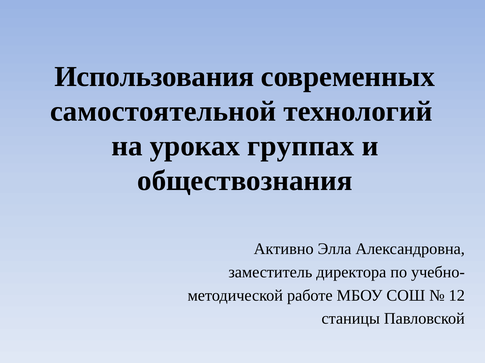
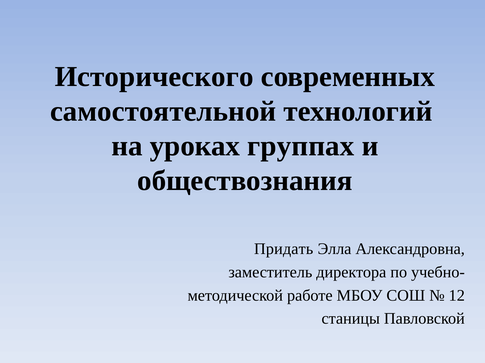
Использования: Использования -> Исторического (154, 77)
Активно: Активно -> Придать (284, 249)
